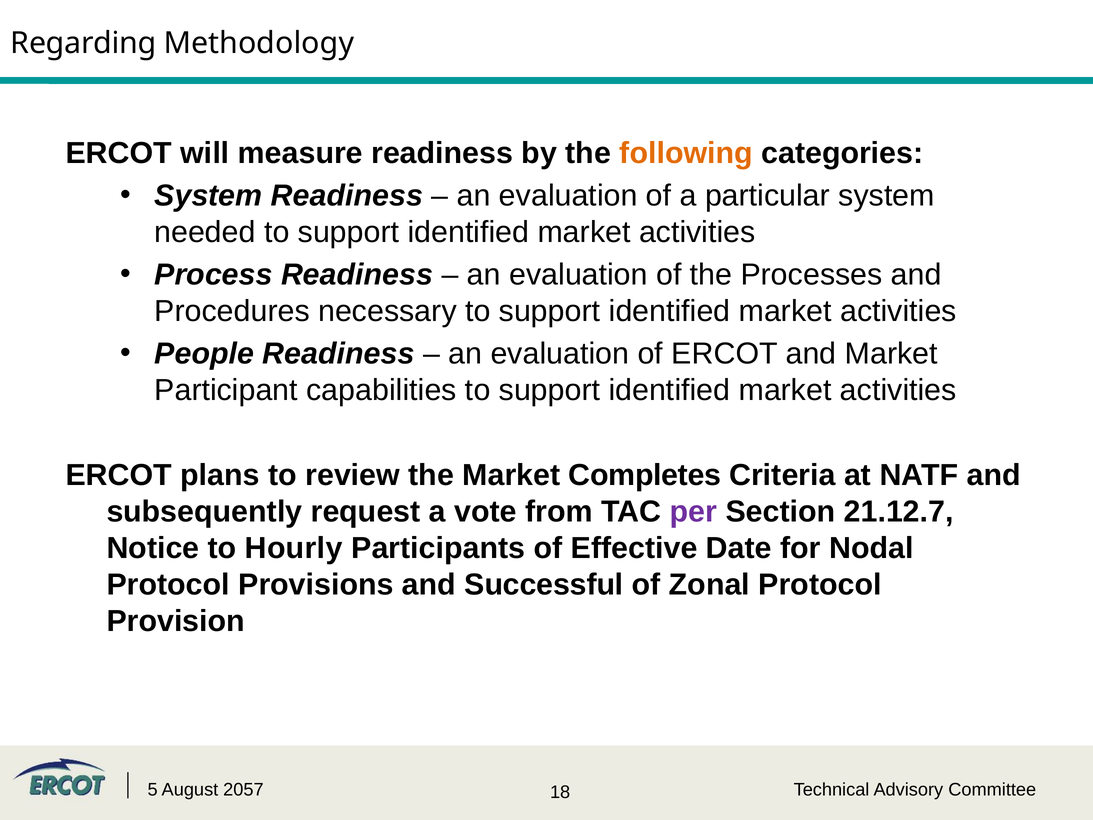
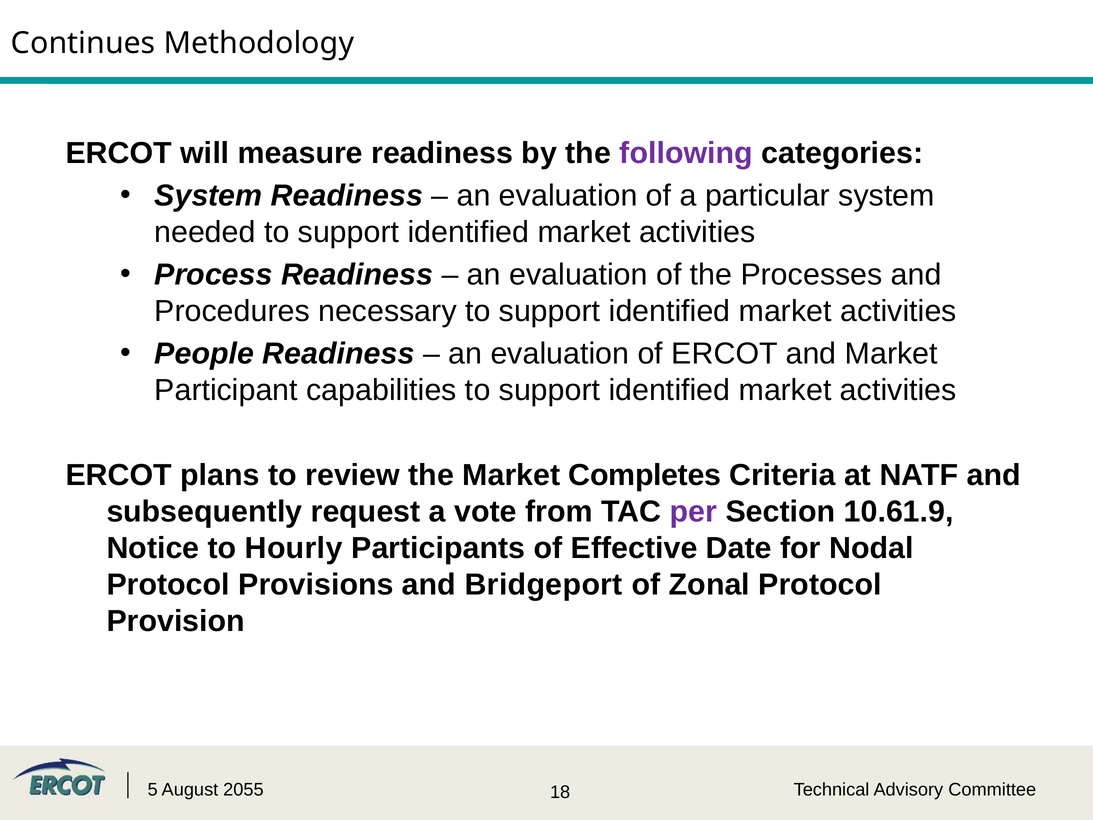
Regarding: Regarding -> Continues (83, 43)
following colour: orange -> purple (686, 153)
21.12.7: 21.12.7 -> 10.61.9 (899, 512)
Successful: Successful -> Bridgeport (544, 585)
2057: 2057 -> 2055 (243, 790)
